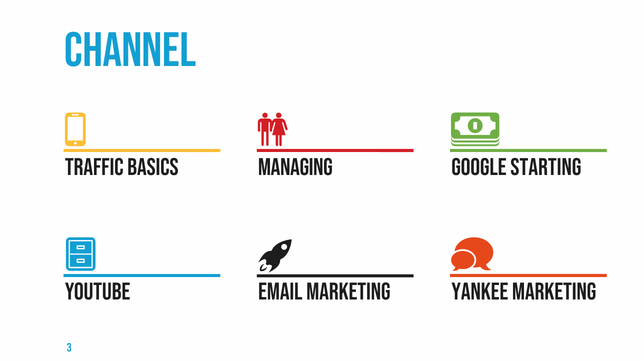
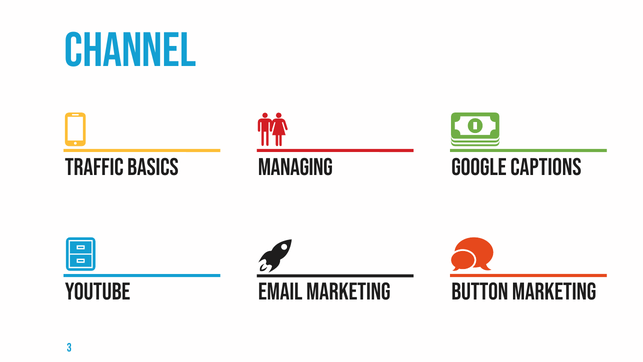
starting: starting -> captions (546, 167)
Yankee: Yankee -> Button (480, 292)
